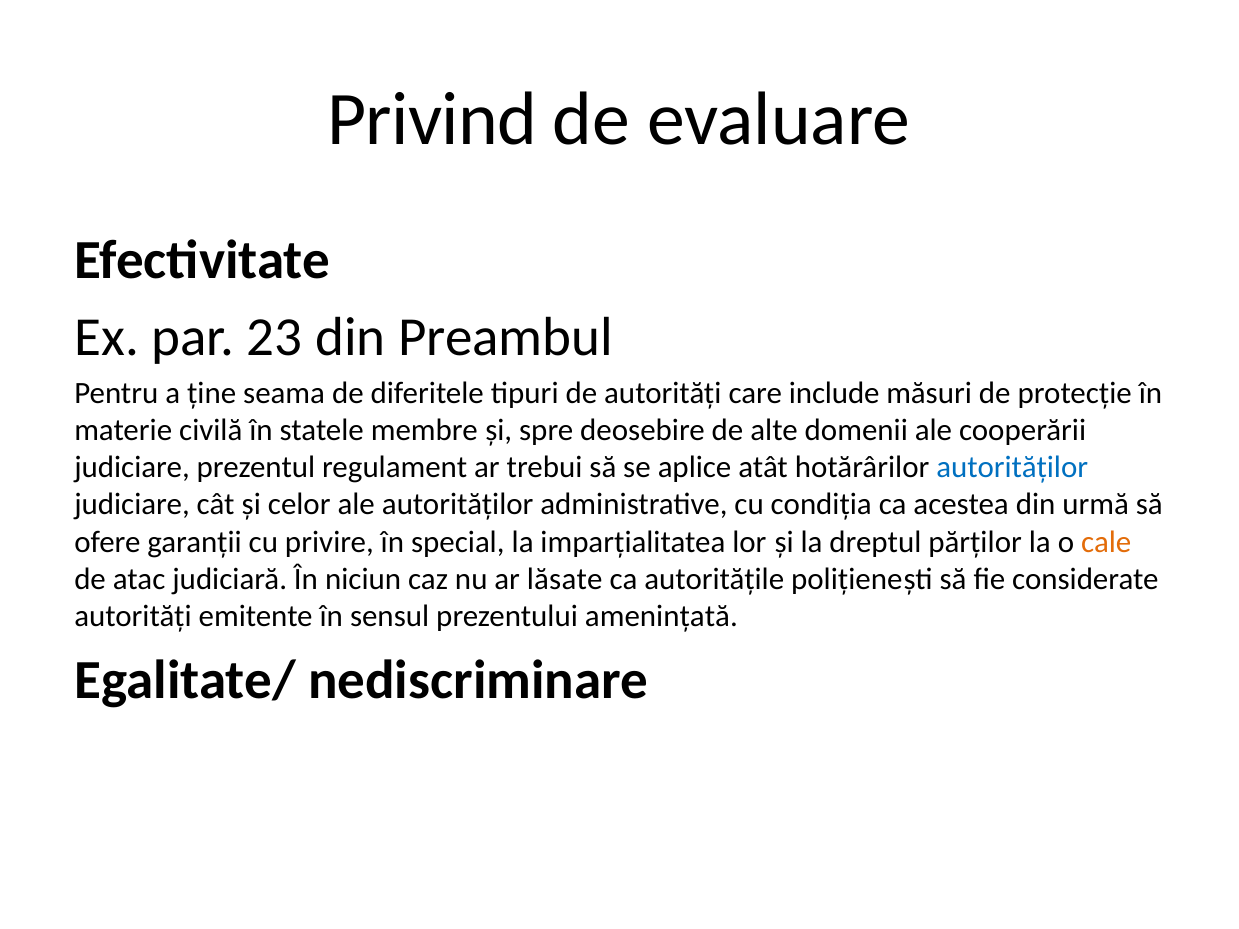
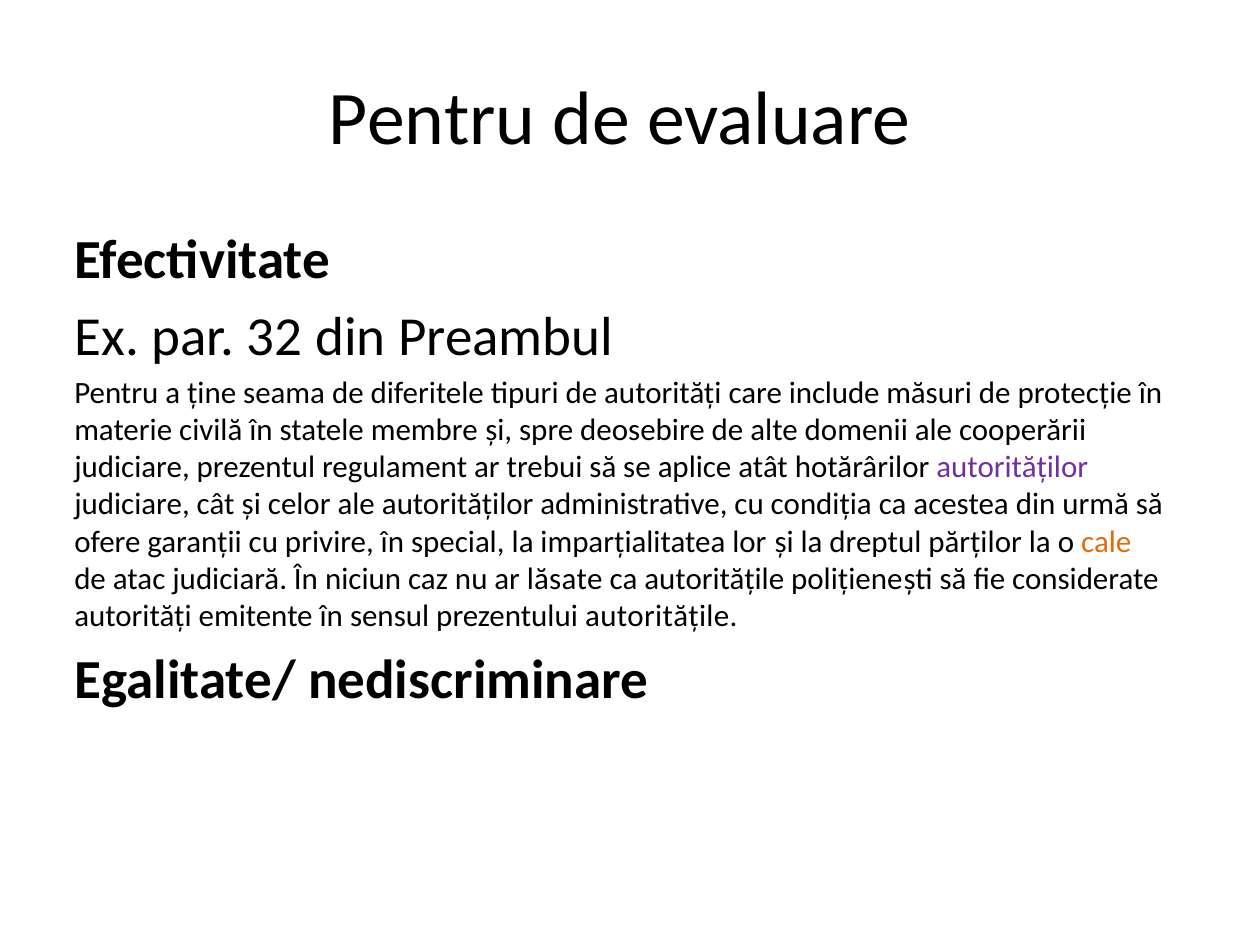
Privind: Privind -> Pentru (432, 120)
23: 23 -> 32 (275, 337)
autorităților colour: blue -> purple (1012, 468)
prezentului amenințată: amenințată -> autoritățile (661, 616)
